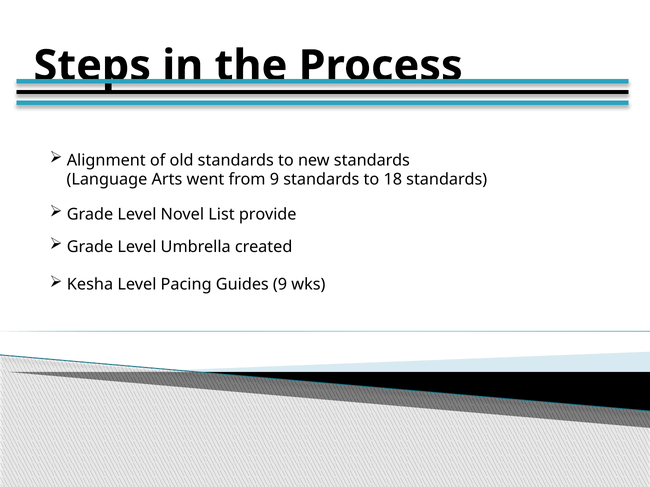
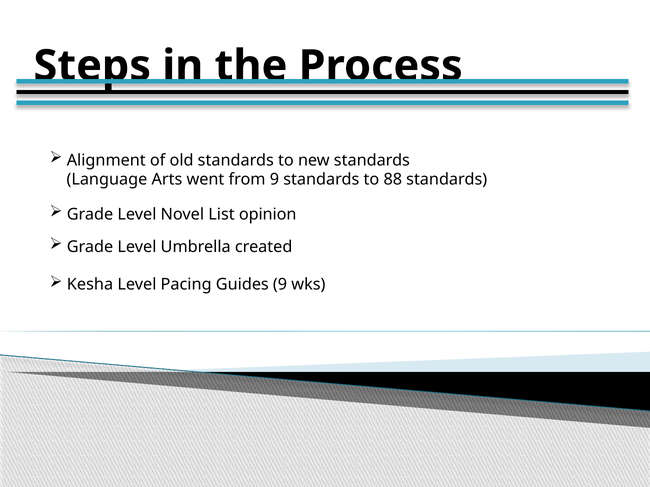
18: 18 -> 88 (393, 180)
provide: provide -> opinion (268, 214)
